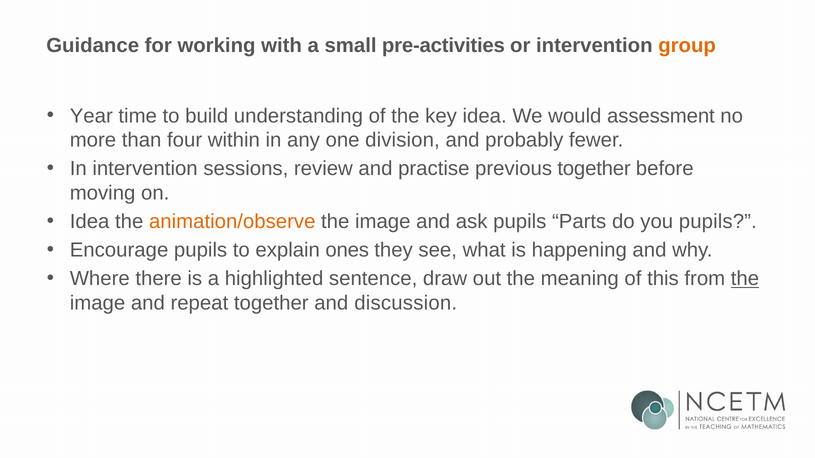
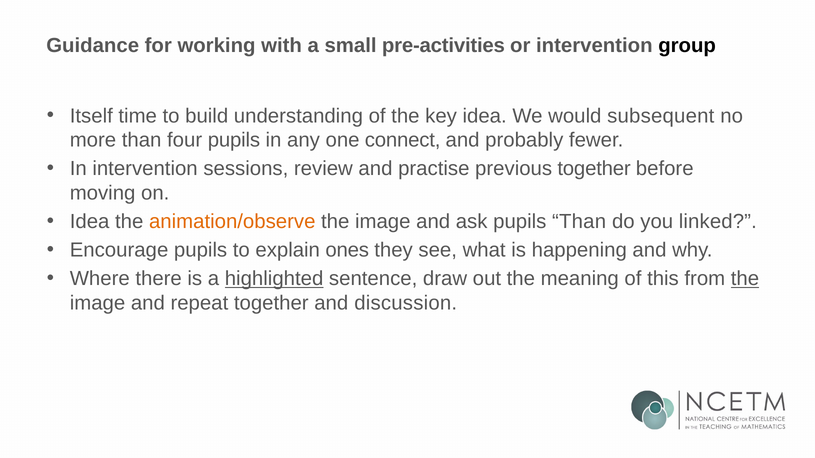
group colour: orange -> black (687, 45)
Year: Year -> Itself (91, 116)
assessment: assessment -> subsequent (661, 116)
four within: within -> pupils (234, 140)
division: division -> connect (403, 140)
pupils Parts: Parts -> Than (579, 222)
you pupils: pupils -> linked (718, 222)
highlighted underline: none -> present (274, 279)
